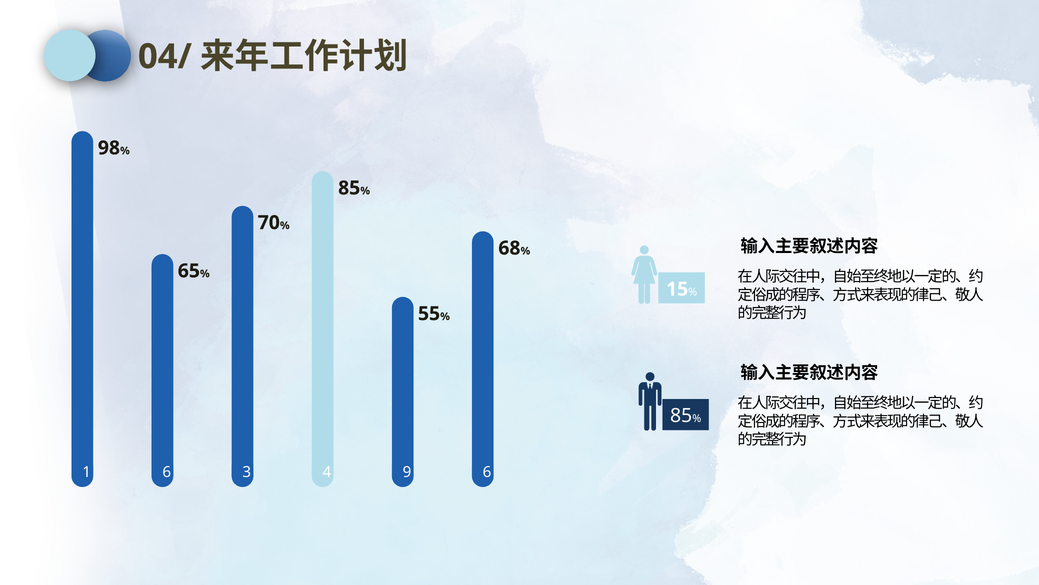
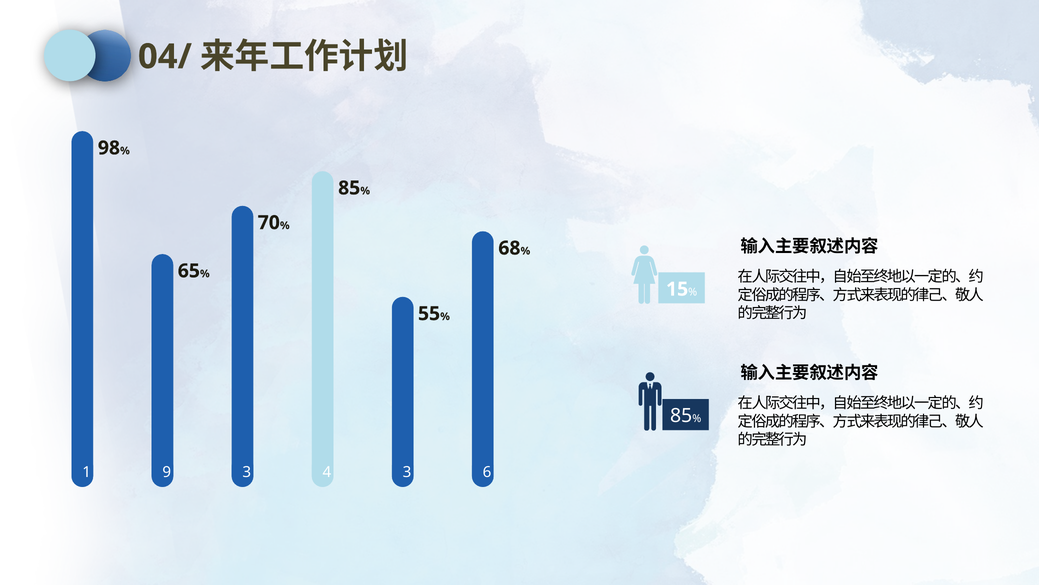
1 6: 6 -> 9 (167, 472)
4 9: 9 -> 3 (407, 472)
